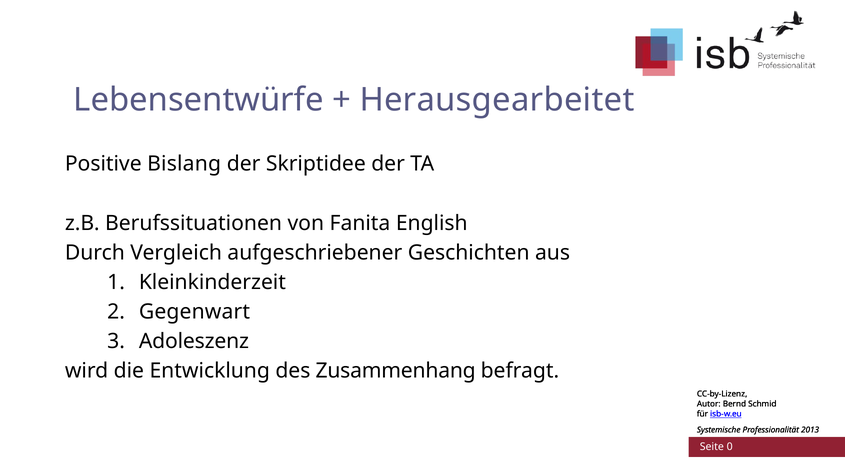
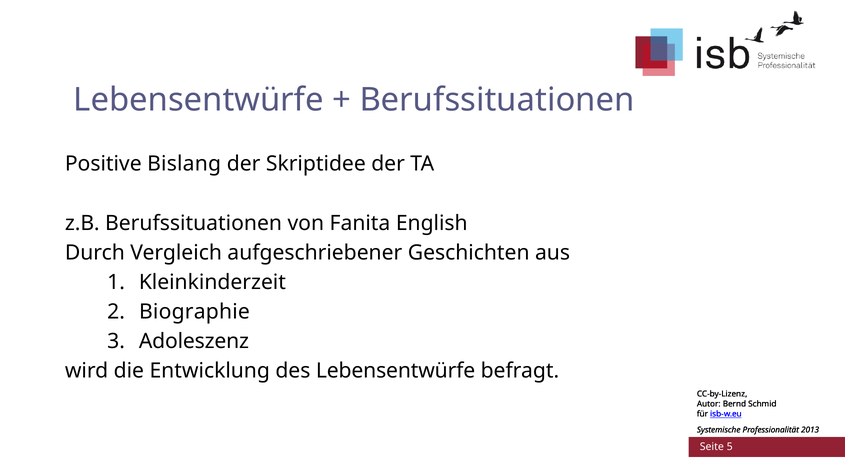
Herausgearbeitet: Herausgearbeitet -> Berufssituationen (497, 100)
Gegenwart: Gegenwart -> Biographie (194, 312)
des Zusammenhang: Zusammenhang -> Lebensentwürfe (396, 371)
0: 0 -> 5 (730, 447)
